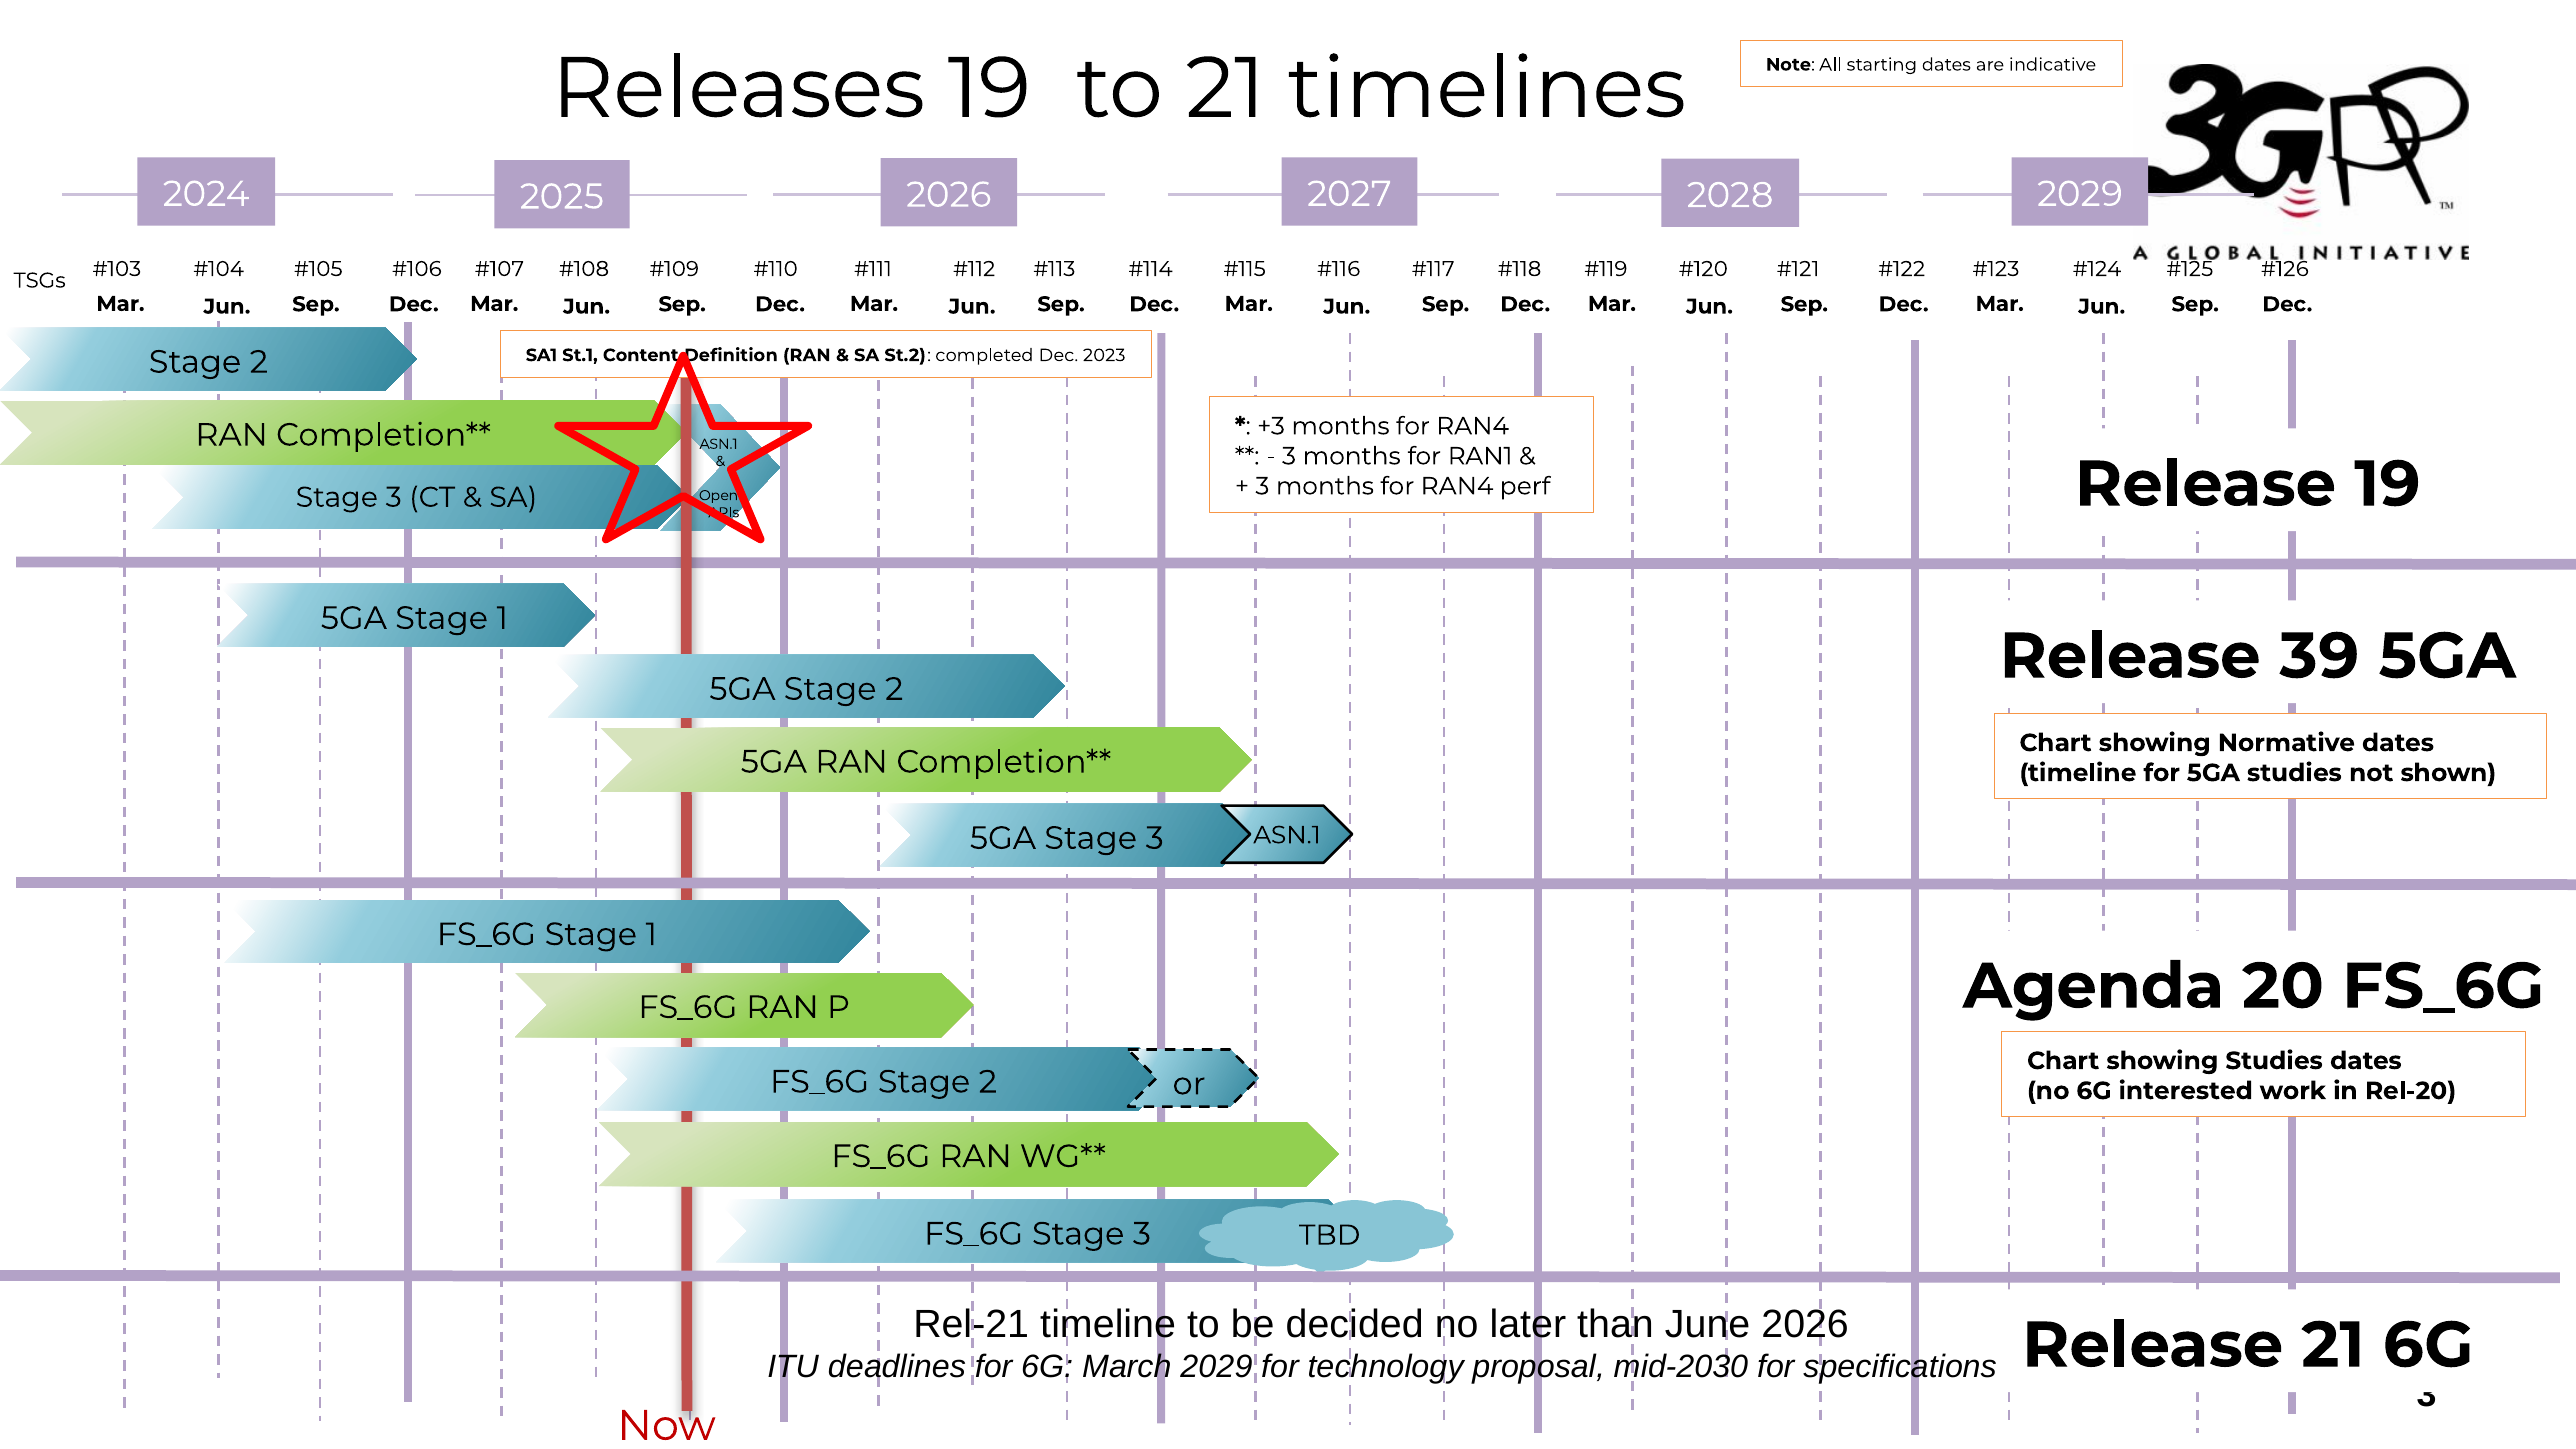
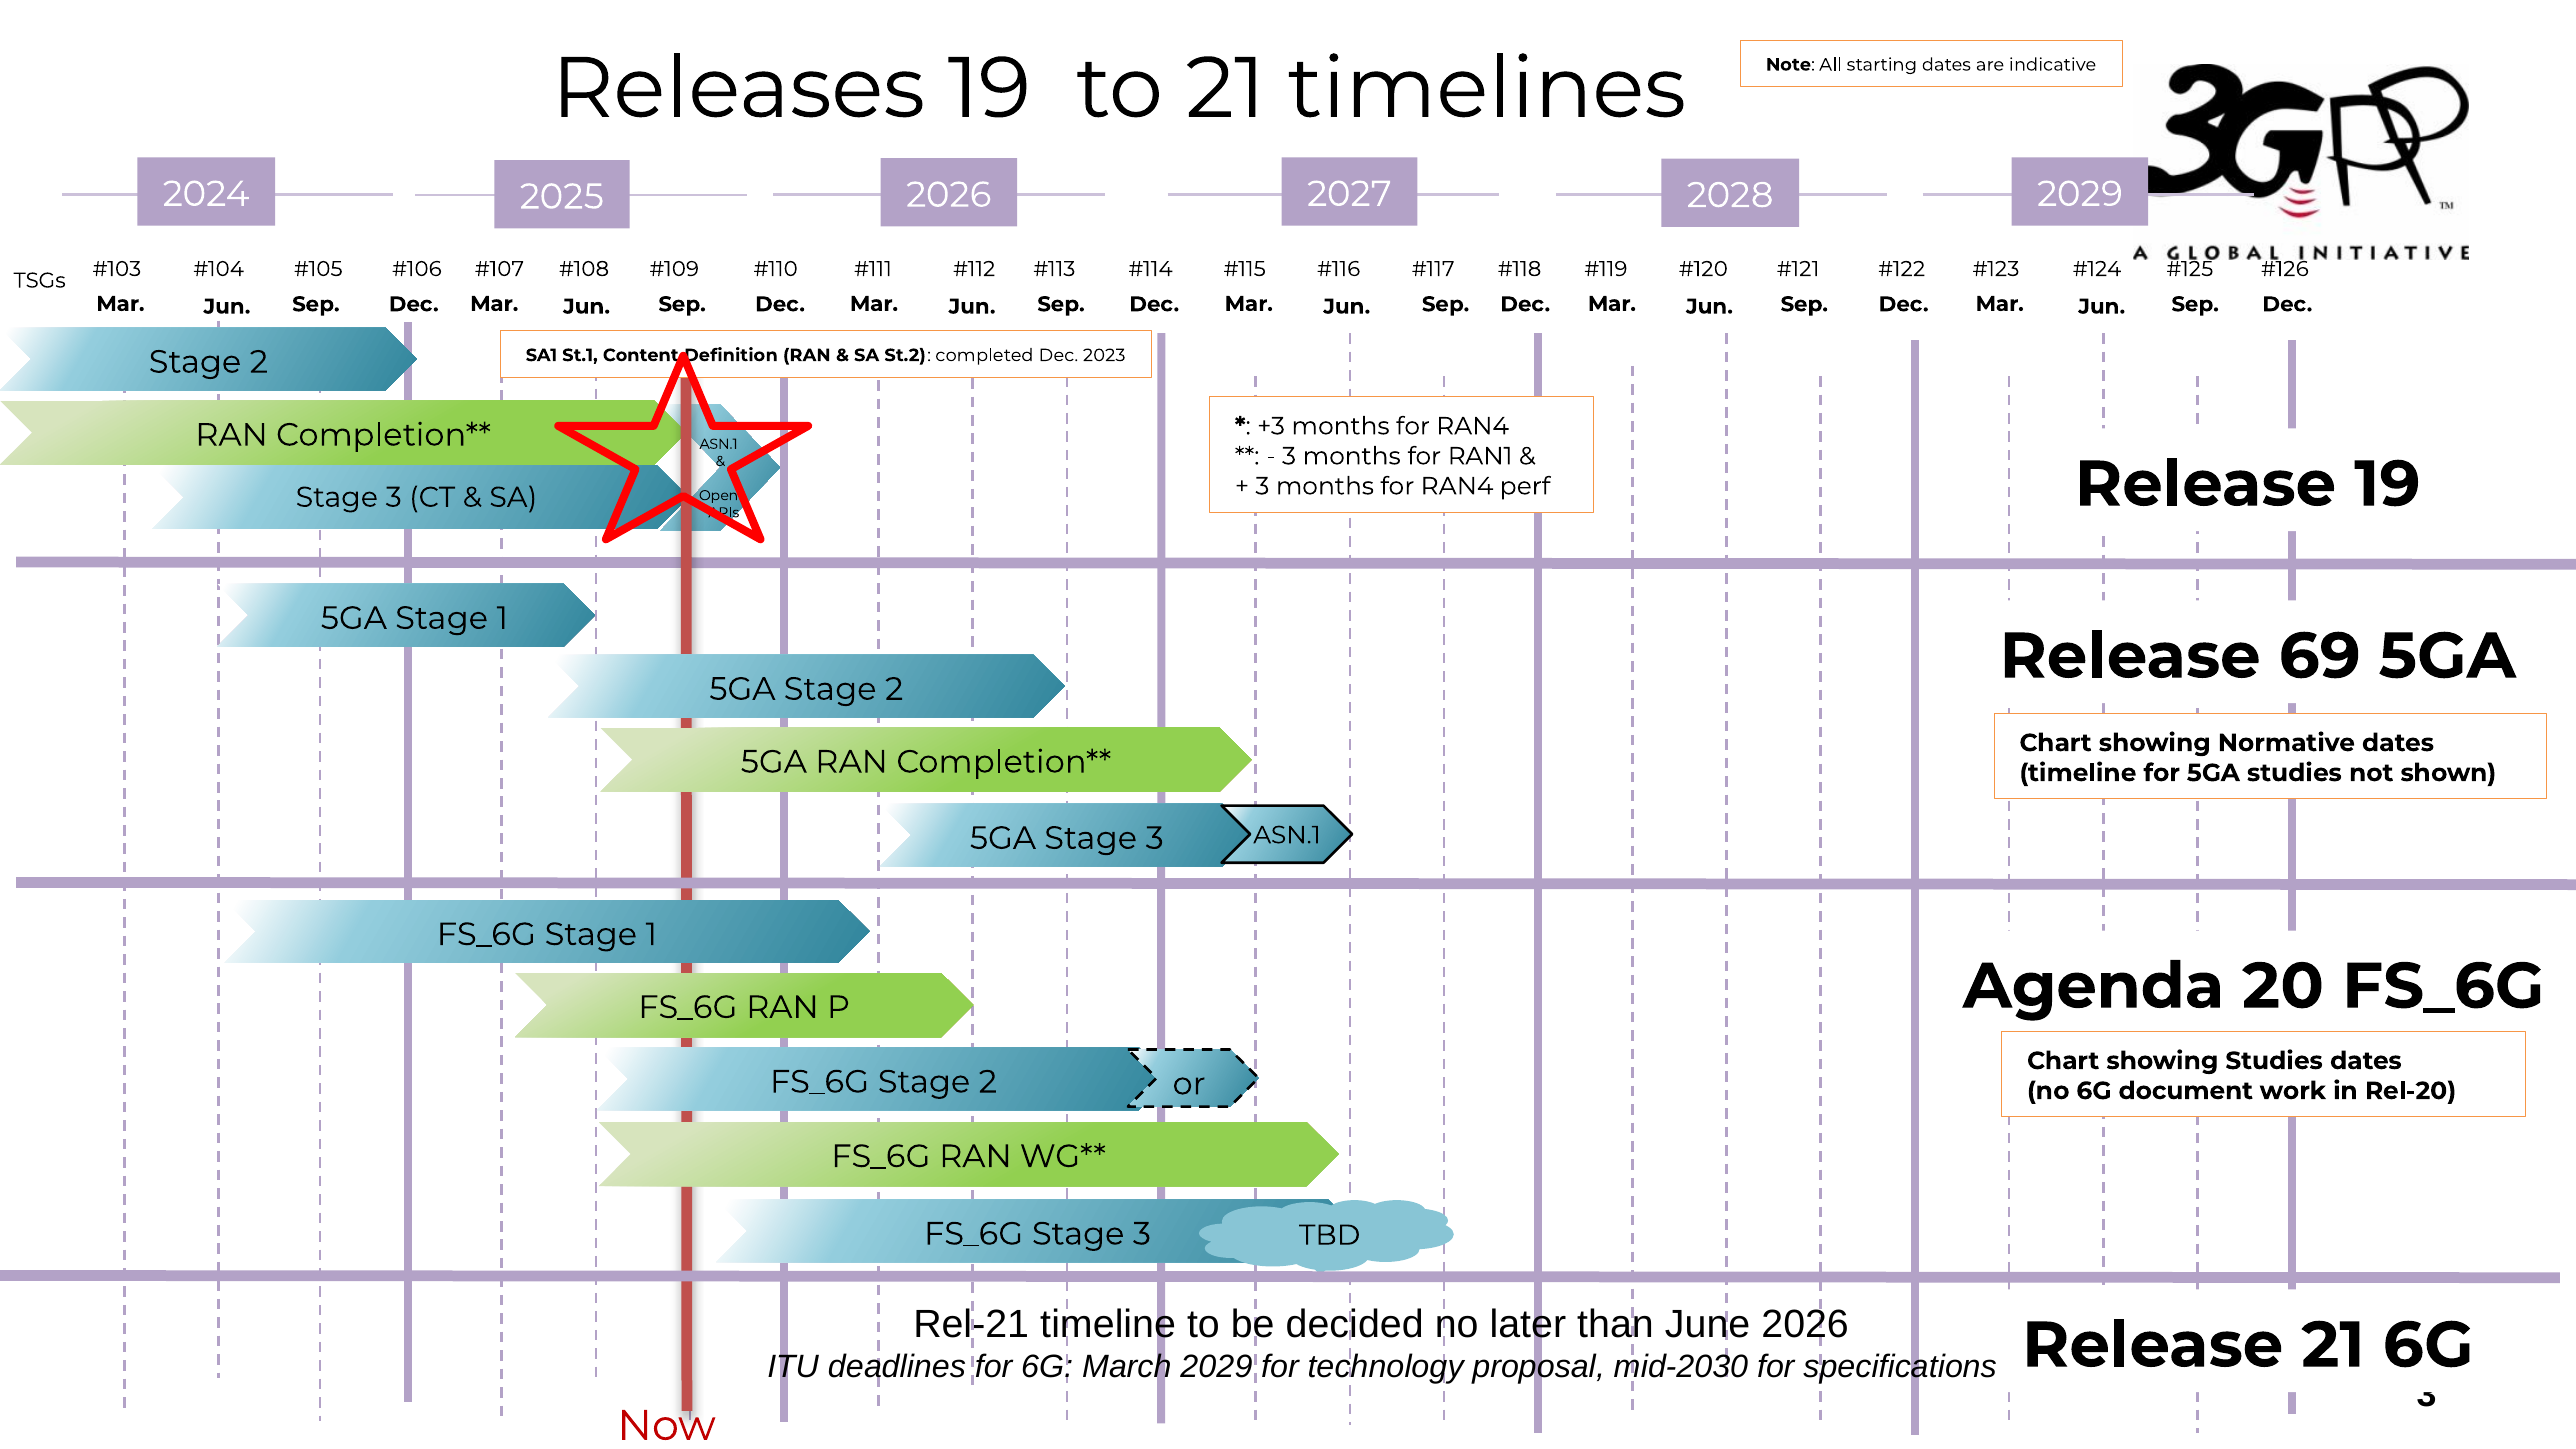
39: 39 -> 69 (2320, 656)
interested: interested -> document (2186, 1091)
